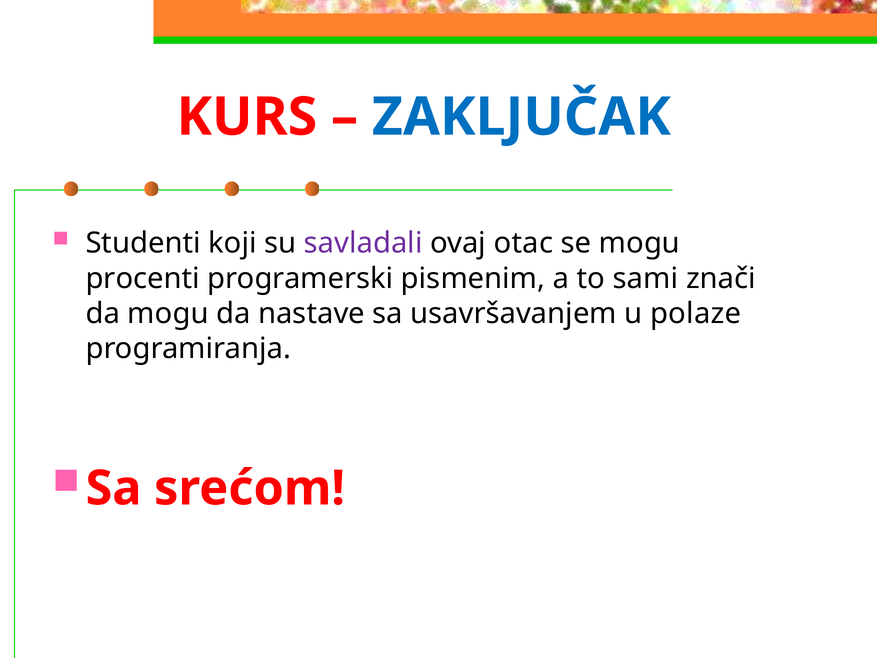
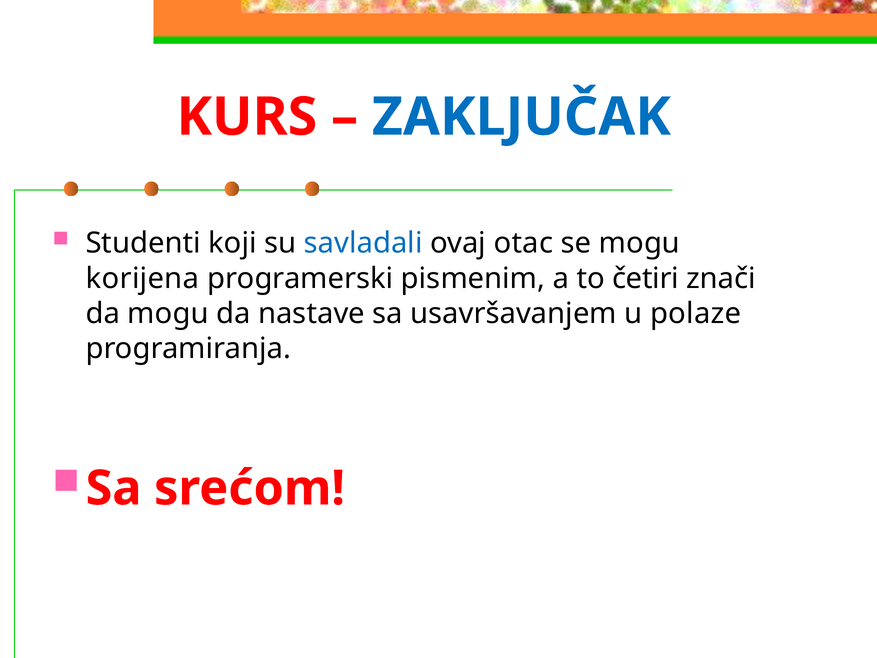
savladali colour: purple -> blue (363, 243)
procenti: procenti -> korijena (142, 278)
sami: sami -> četiri (646, 278)
